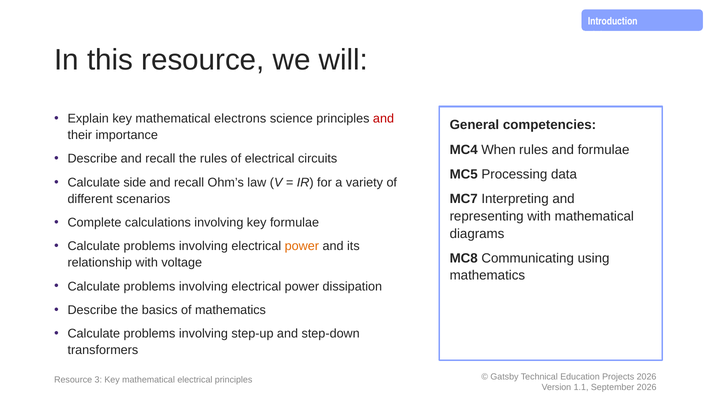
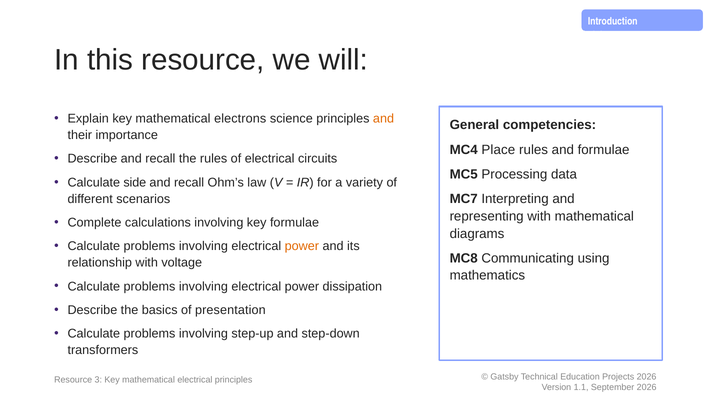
and colour: red -> orange (384, 119)
When: When -> Place (498, 150)
of mathematics: mathematics -> presentation (230, 310)
